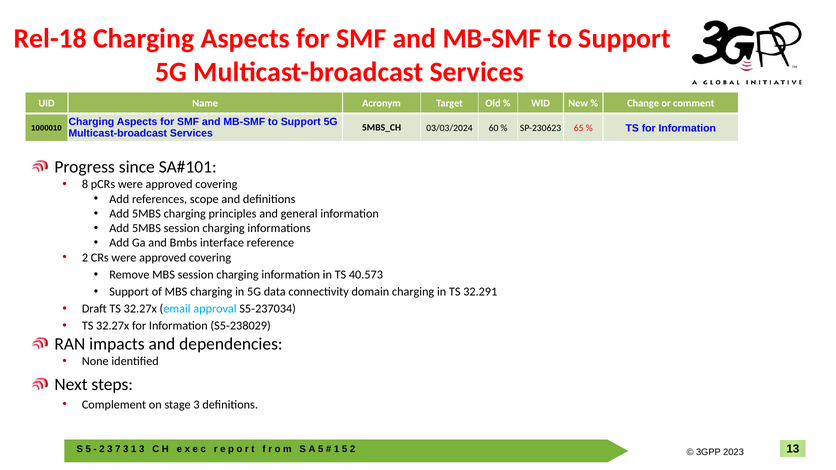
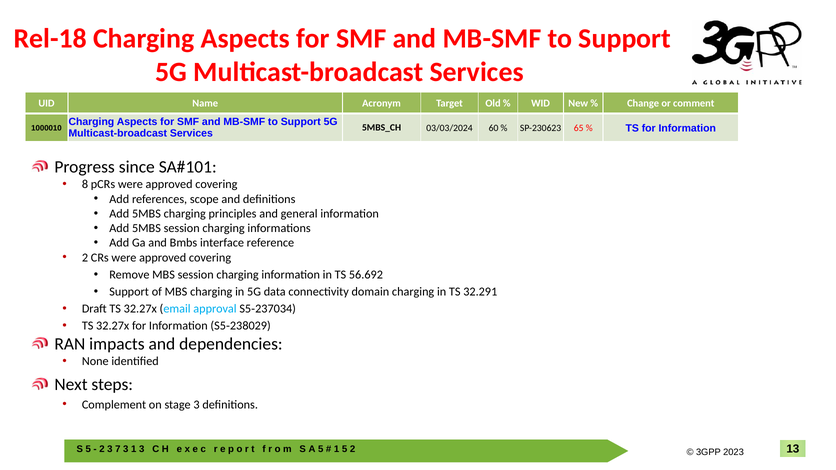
40.573: 40.573 -> 56.692 (366, 275)
